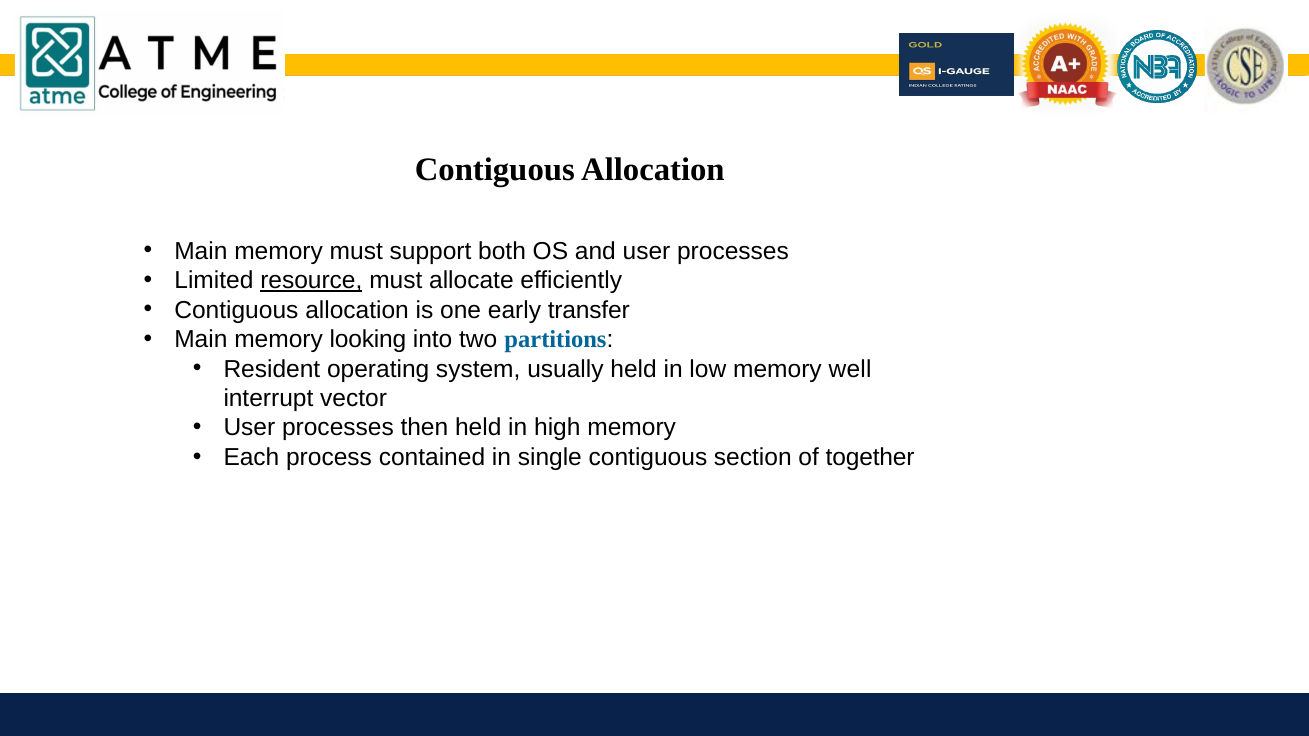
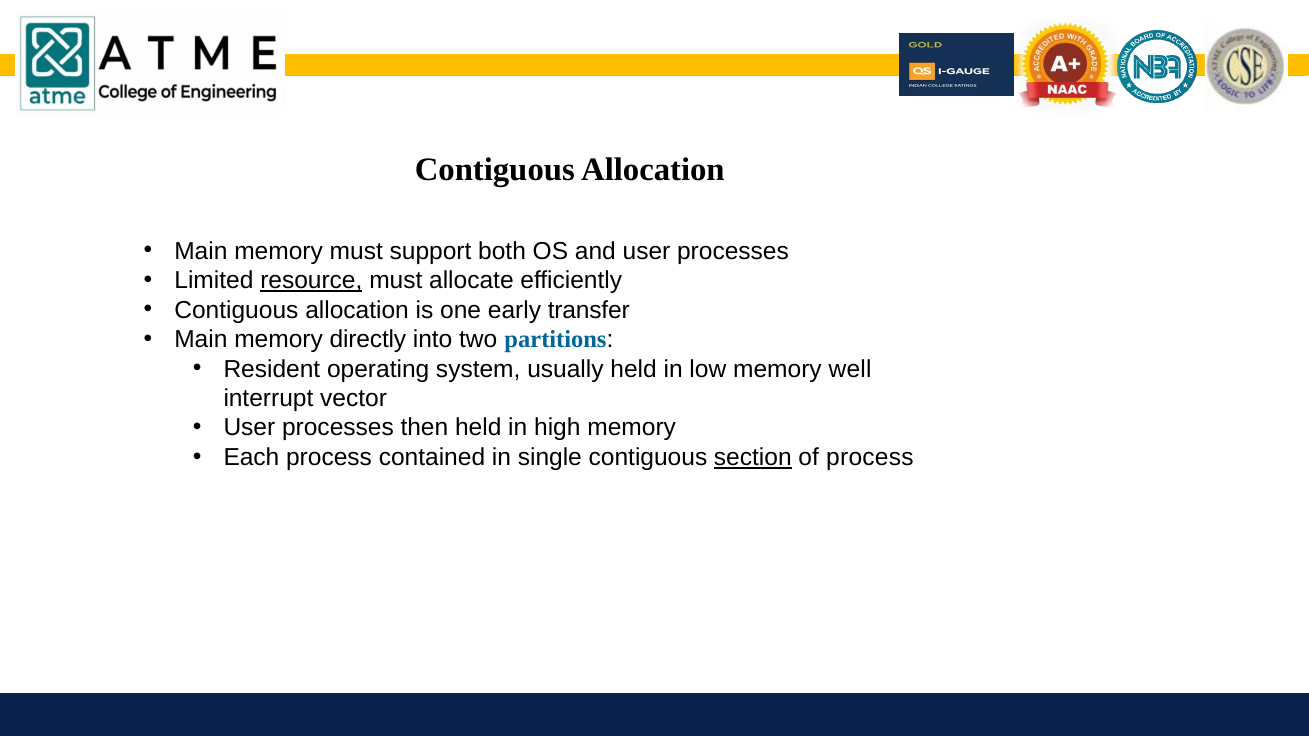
looking: looking -> directly (368, 340)
section underline: none -> present (753, 457)
of together: together -> process (870, 457)
